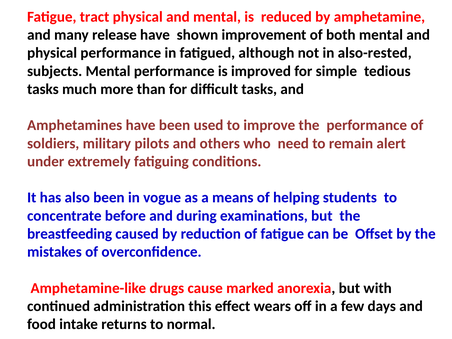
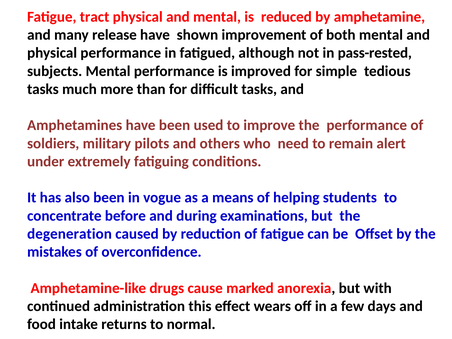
also-rested: also-rested -> pass-rested (375, 53)
breastfeeding: breastfeeding -> degeneration (69, 234)
